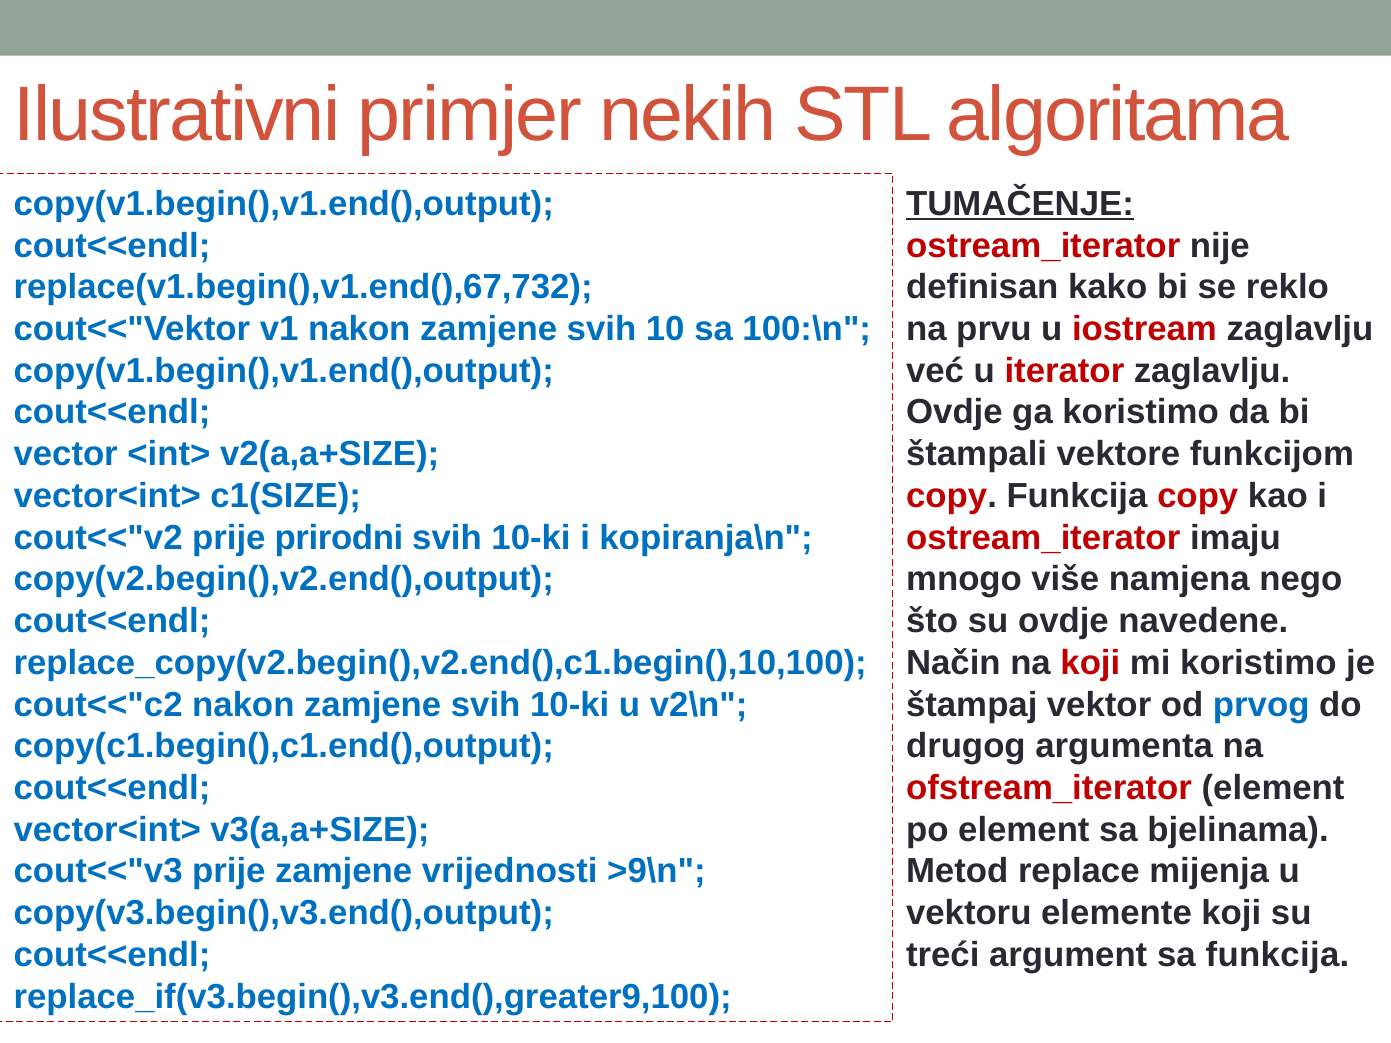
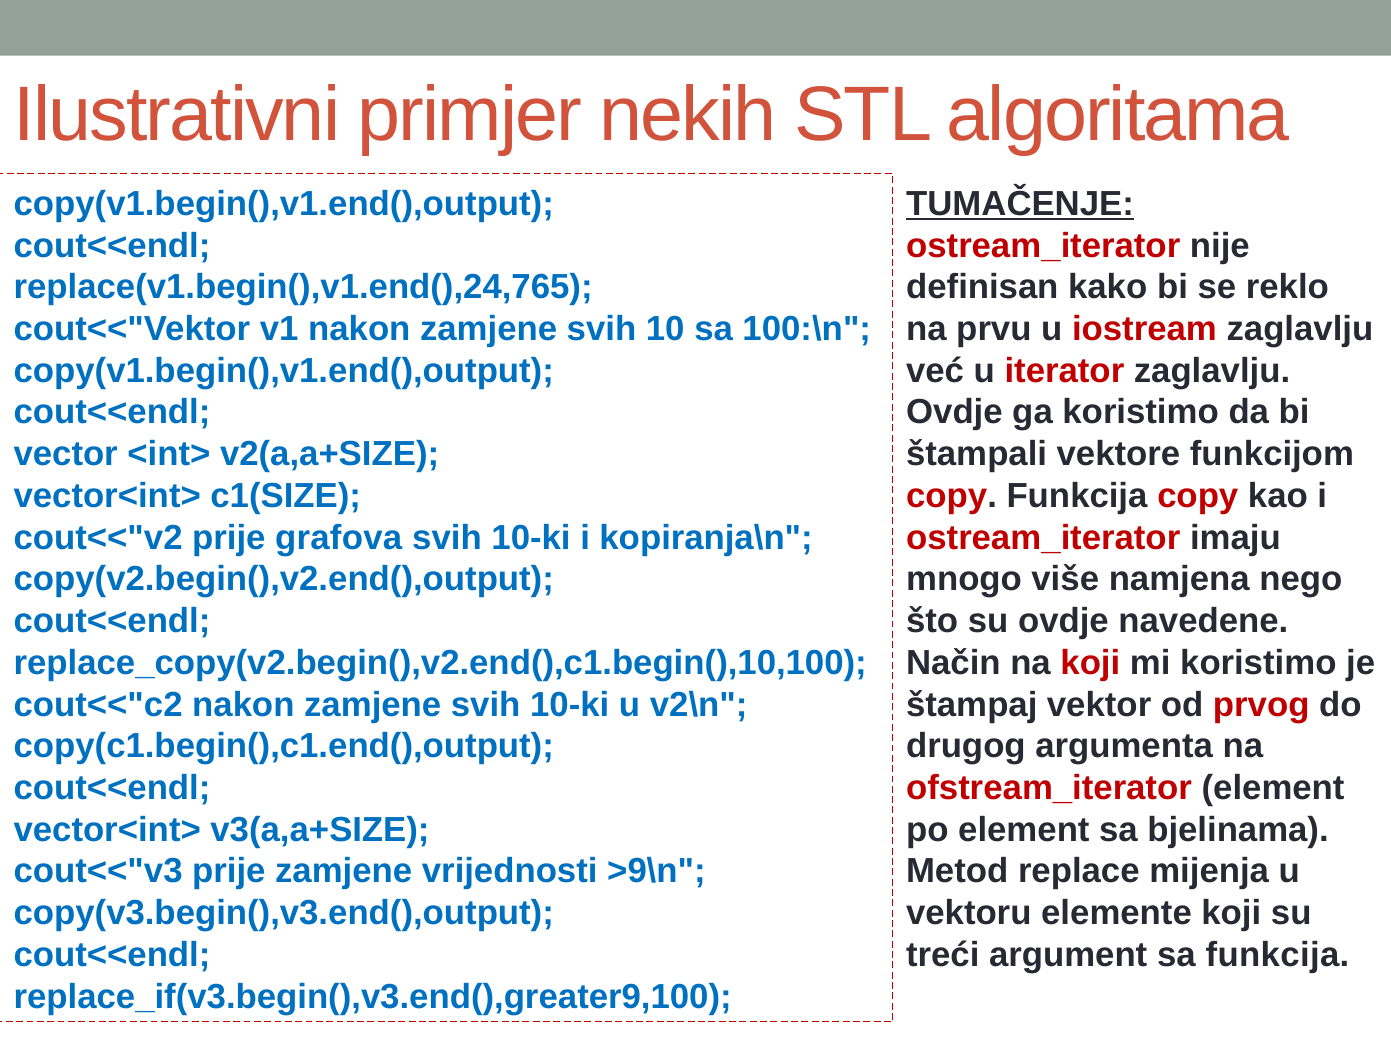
replace(v1.begin(),v1.end(),67,732: replace(v1.begin(),v1.end(),67,732 -> replace(v1.begin(),v1.end(),24,765 (303, 287)
prirodni: prirodni -> grafova (339, 538)
prvog colour: blue -> red (1261, 705)
